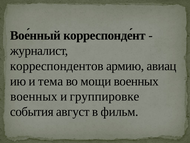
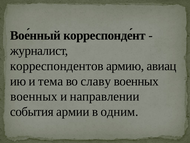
мощи: мощи -> славу (96, 81)
группировке: группировке -> направлении (105, 96)
август: август -> армии (73, 111)
фильм: фильм -> одним (120, 111)
